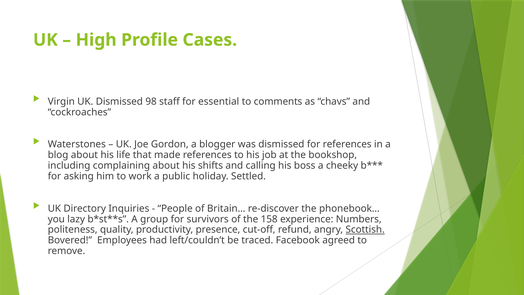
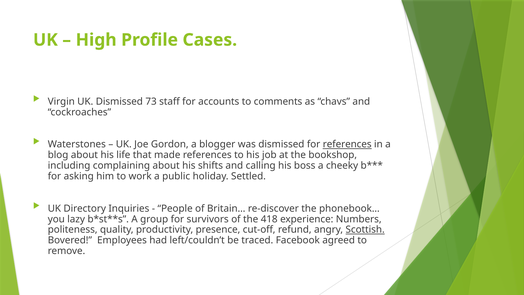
98: 98 -> 73 (151, 101)
essential: essential -> accounts (219, 101)
references underline: none -> present (347, 144)
158: 158 -> 418 (269, 219)
